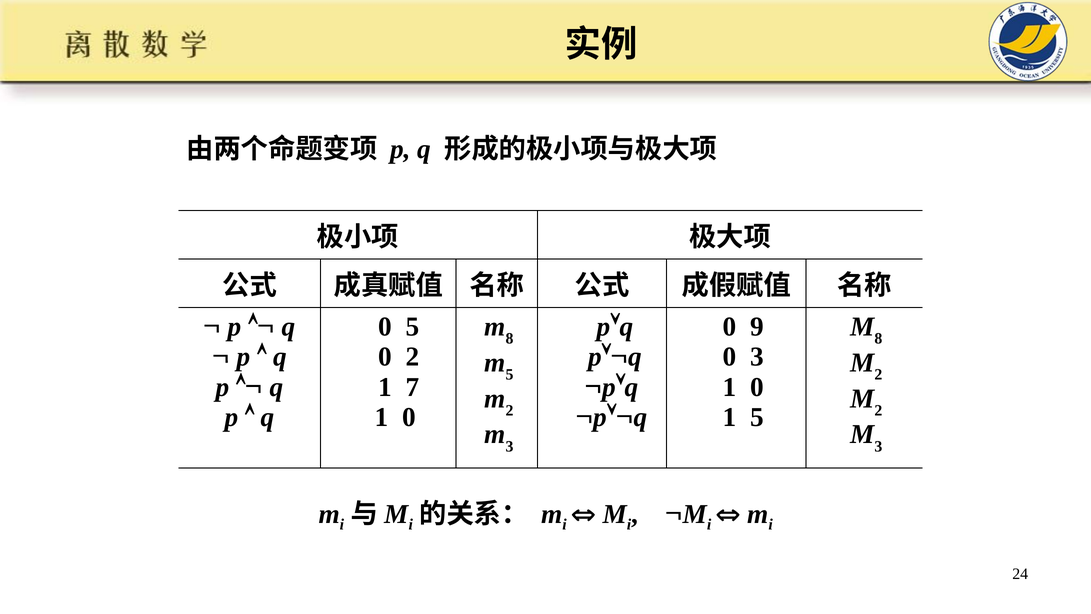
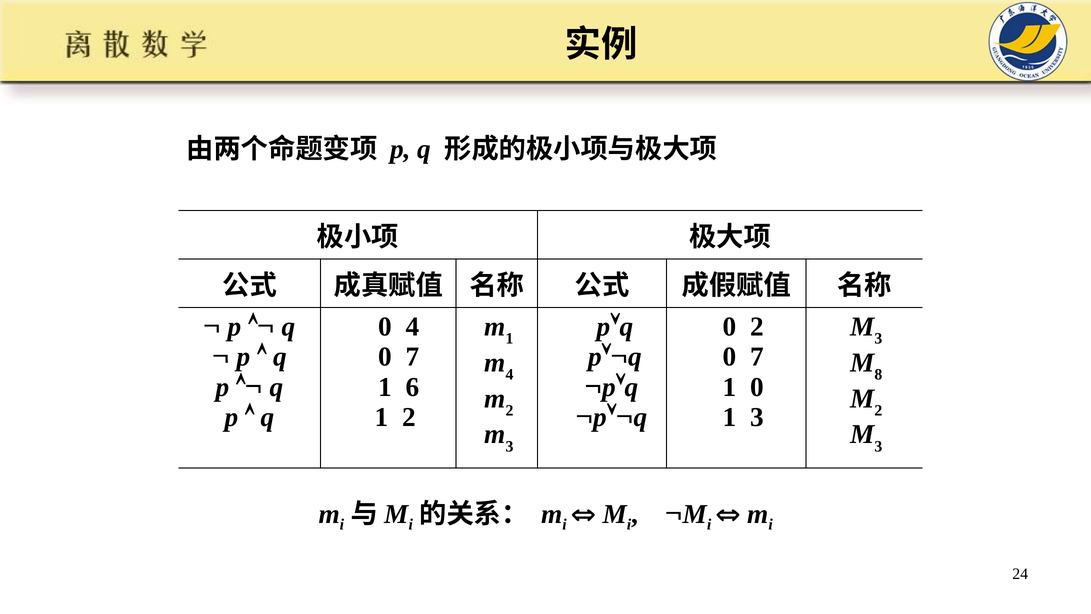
0 5: 5 -> 4 (412, 327)
8: 8 -> 1 (509, 339)
0 9: 9 -> 2 (757, 327)
8: 8 -> 3 (878, 339)
2: 2 -> 7 (412, 357)
3: 3 -> 7 (757, 357)
5: 5 -> 4 (509, 374)
2: 2 -> 8 (878, 374)
7: 7 -> 6 (412, 387)
0: 0 -> 2 (409, 417)
1 5: 5 -> 3 (757, 417)
